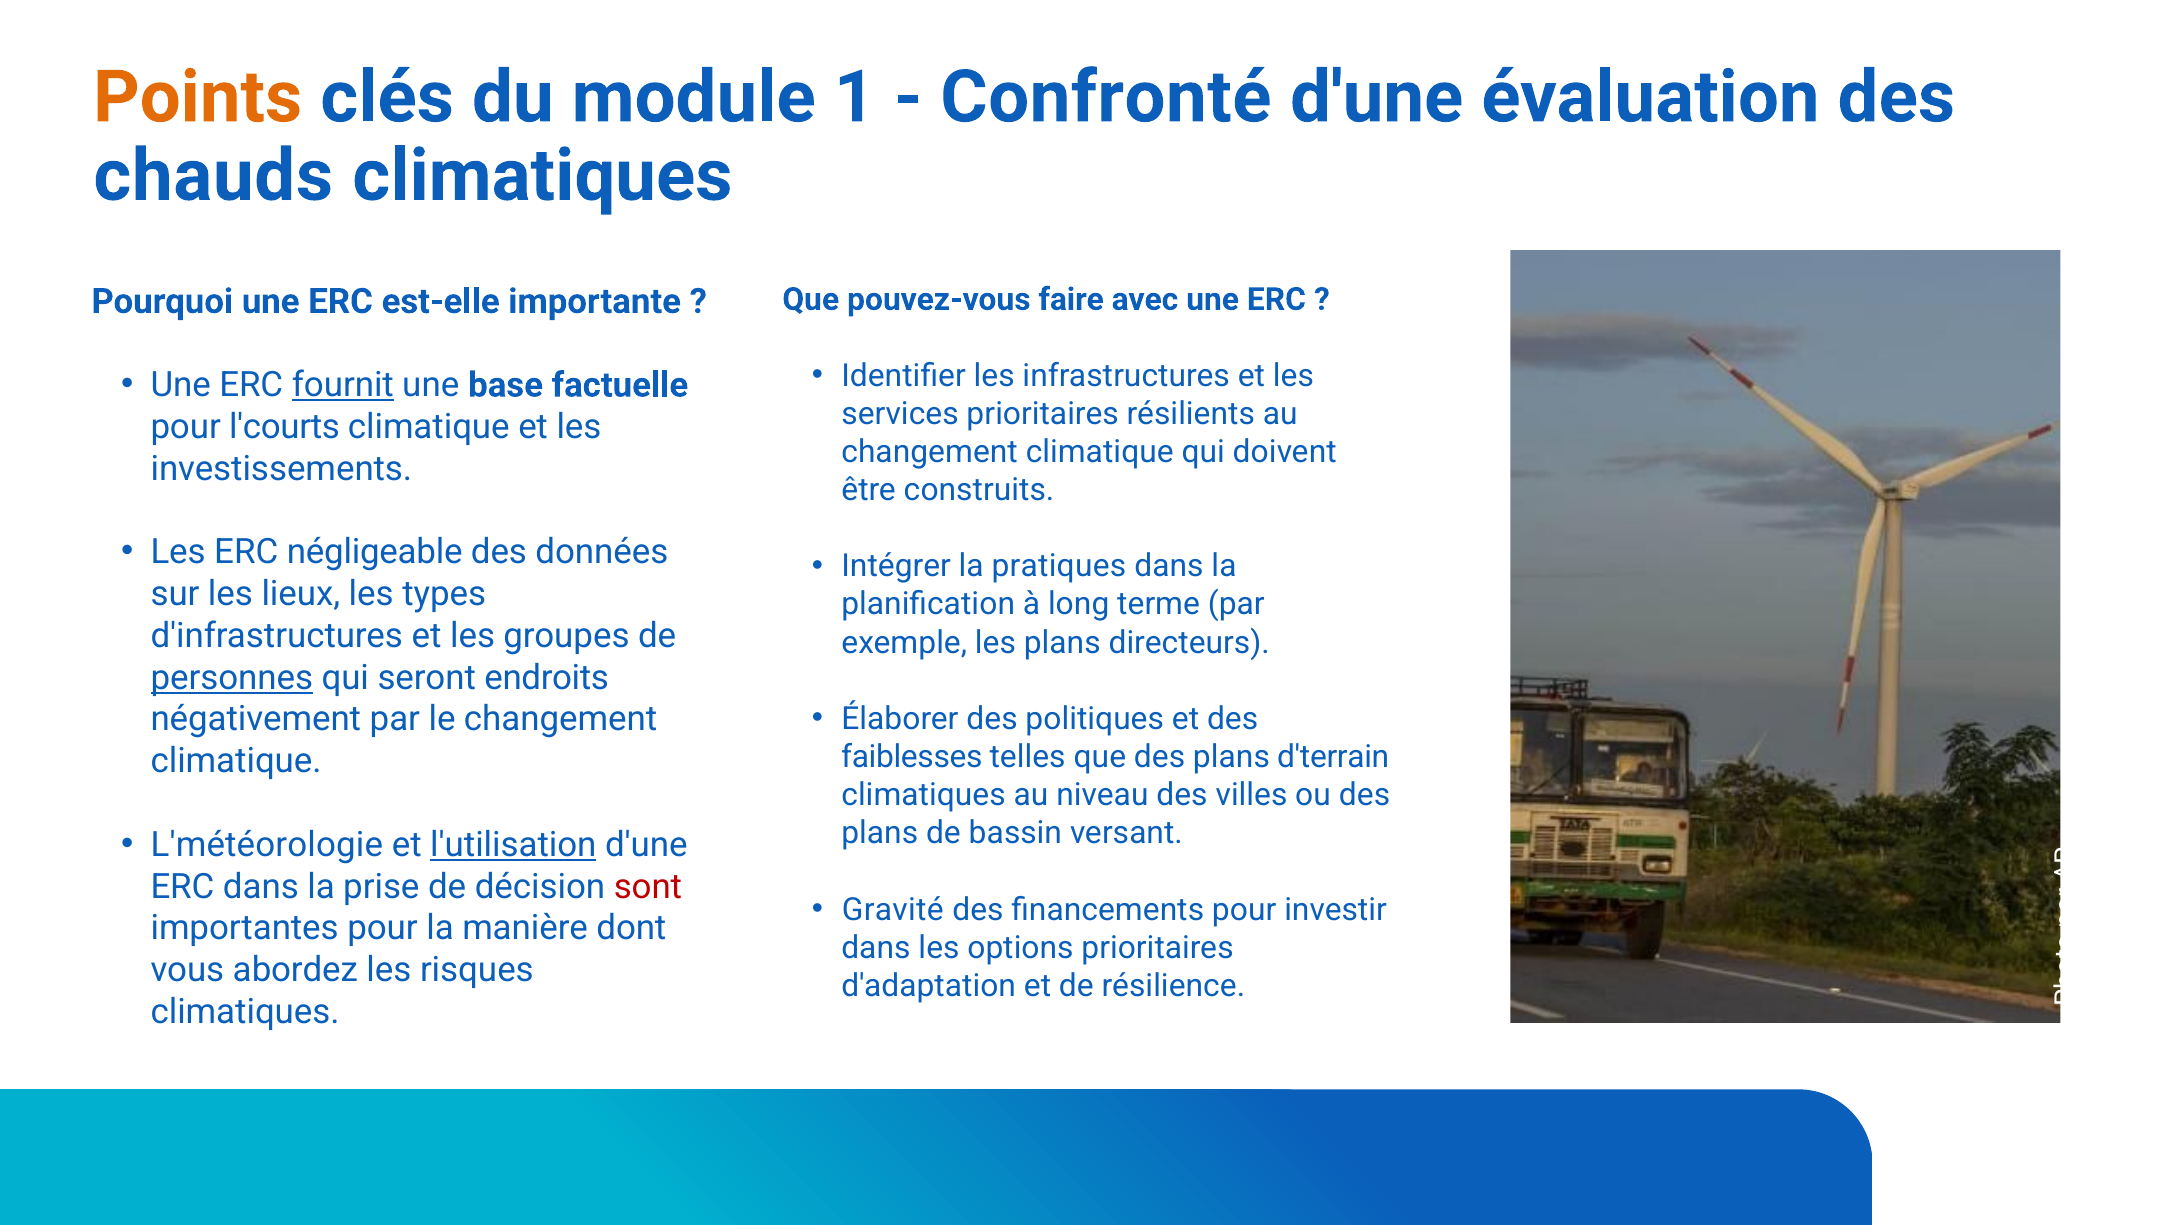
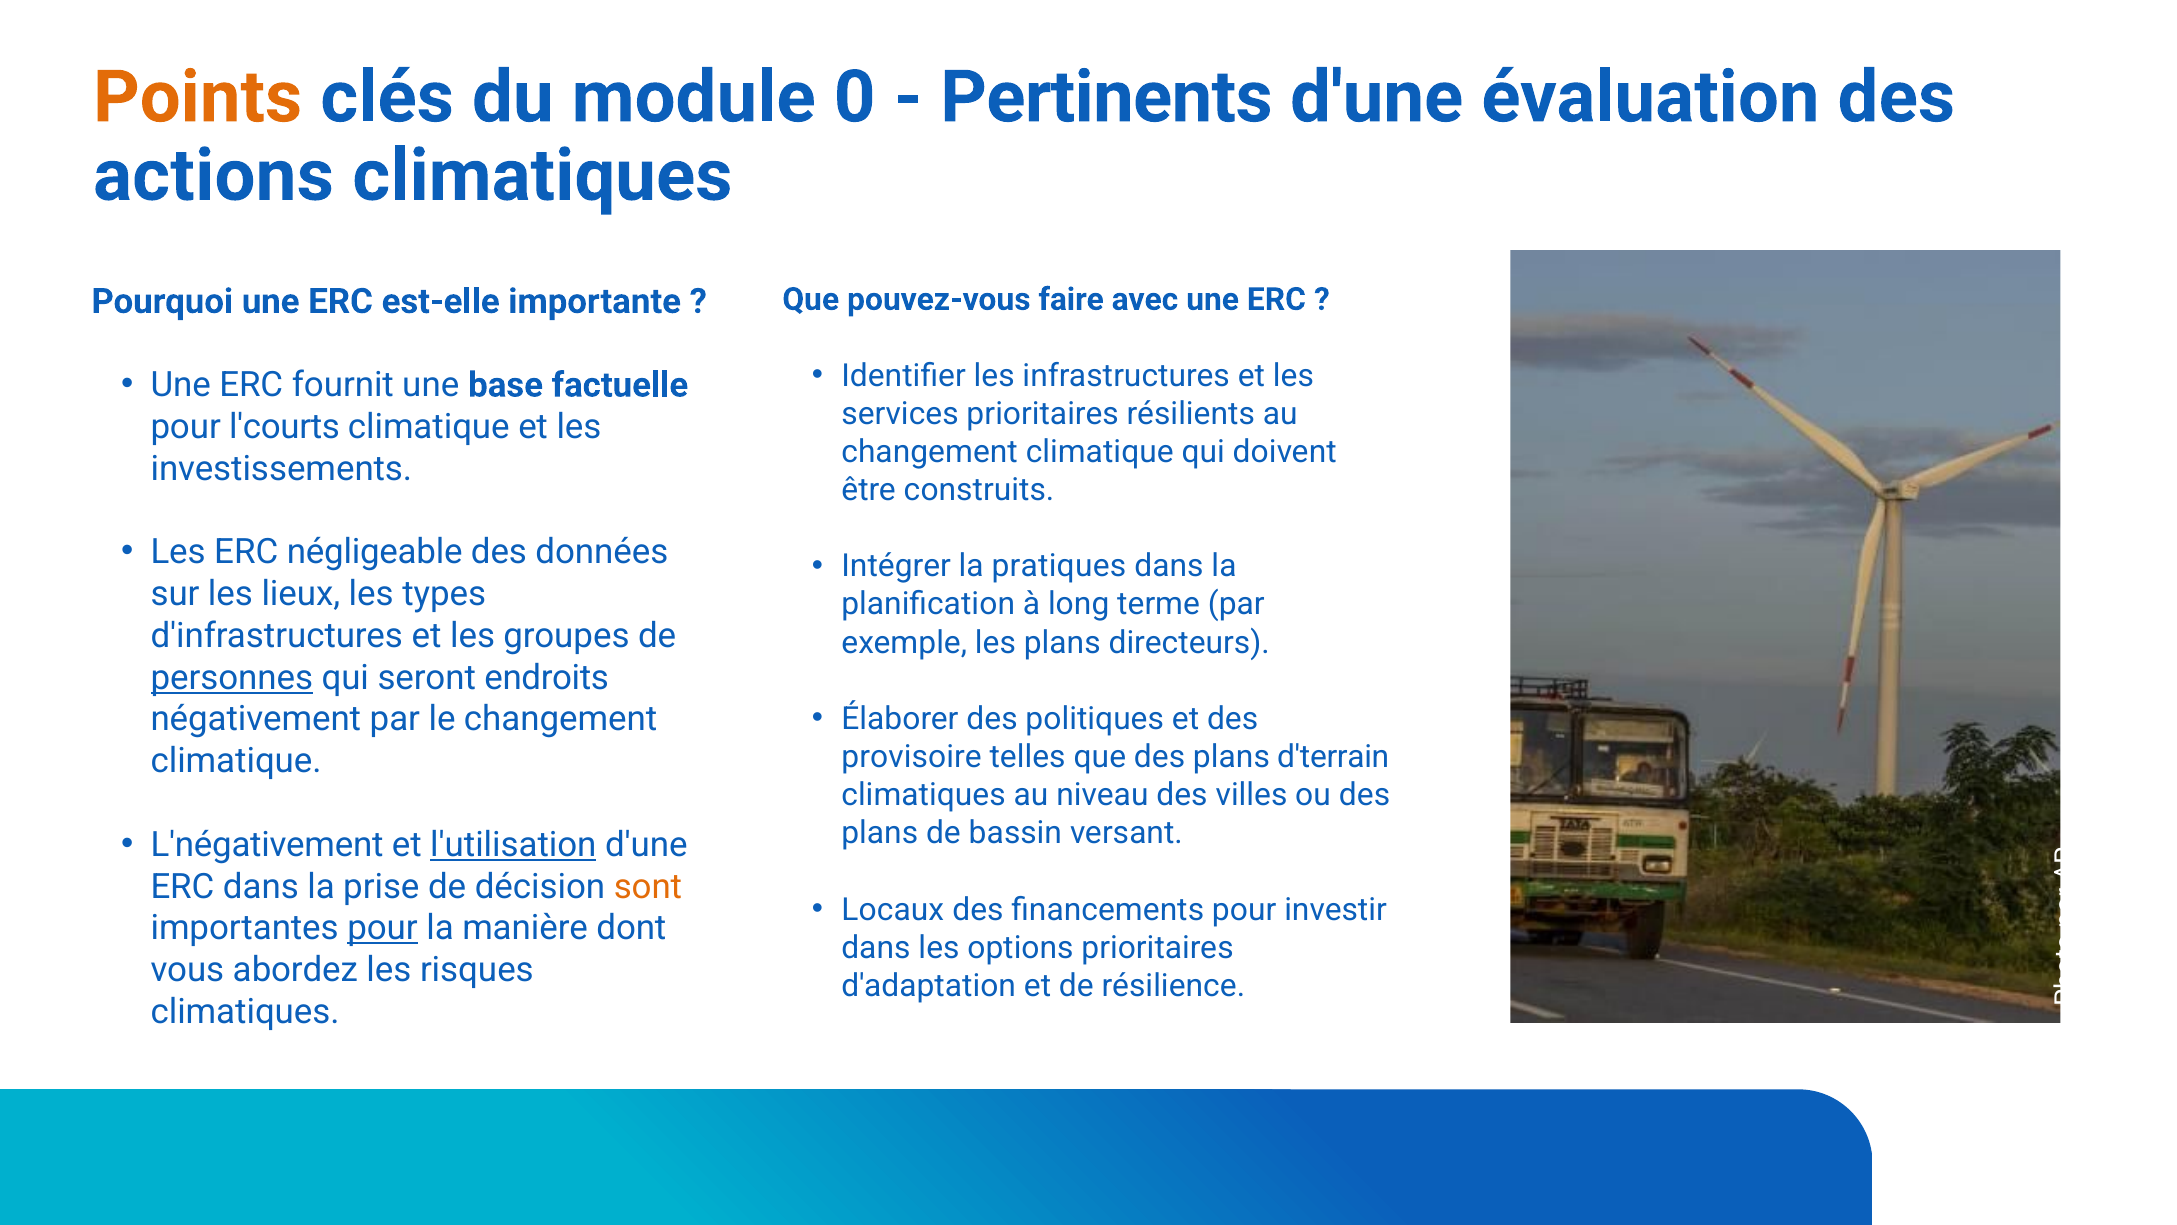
1: 1 -> 0 (855, 97)
Confronté: Confronté -> Pertinents (1106, 97)
chauds: chauds -> actions (214, 176)
fournit underline: present -> none (343, 385)
faiblesses: faiblesses -> provisoire (912, 757)
L'météorologie: L'météorologie -> L'négativement (267, 845)
sont colour: red -> orange (648, 886)
Gravité: Gravité -> Locaux (893, 909)
pour underline: none -> present (383, 928)
